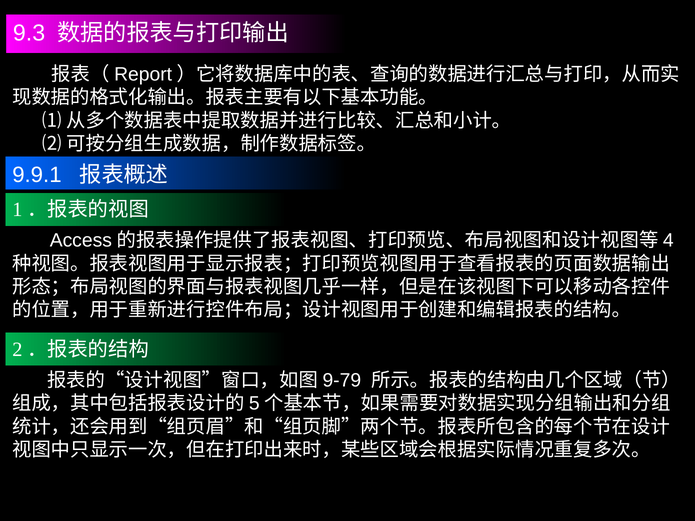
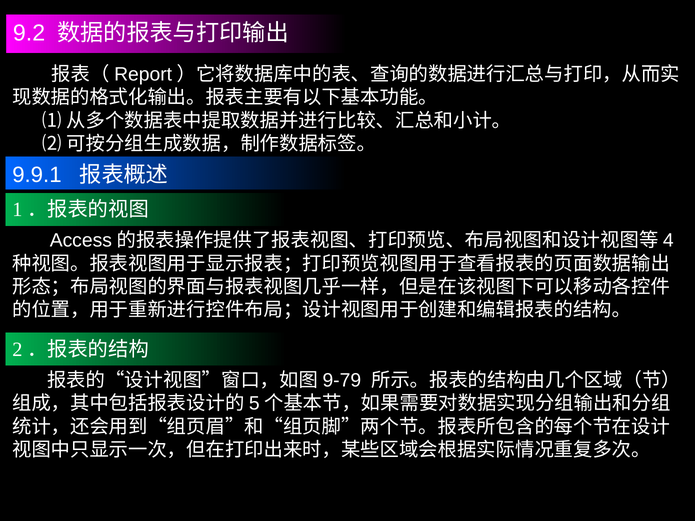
9.3: 9.3 -> 9.2 (29, 33)
